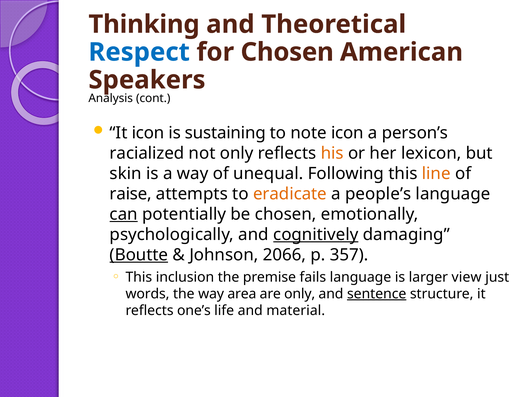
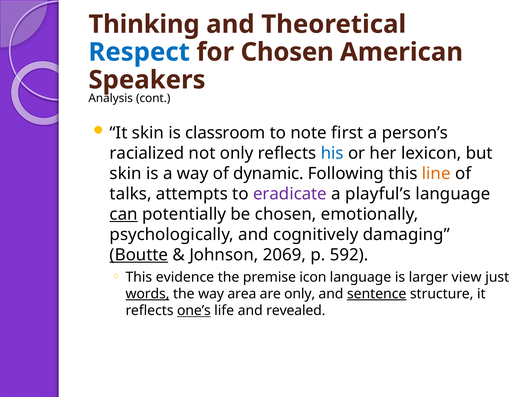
It icon: icon -> skin (148, 133)
sustaining: sustaining -> classroom (225, 133)
note icon: icon -> first (347, 133)
his colour: orange -> blue (332, 153)
unequal: unequal -> dynamic (268, 174)
raise: raise -> talks (131, 194)
eradicate colour: orange -> purple (290, 194)
people’s: people’s -> playful’s (378, 194)
cognitively underline: present -> none (316, 235)
2066: 2066 -> 2069 (284, 255)
357: 357 -> 592 (349, 255)
inclusion: inclusion -> evidence (185, 278)
fails: fails -> icon (313, 278)
words underline: none -> present (147, 294)
one’s underline: none -> present (194, 311)
material: material -> revealed (296, 311)
